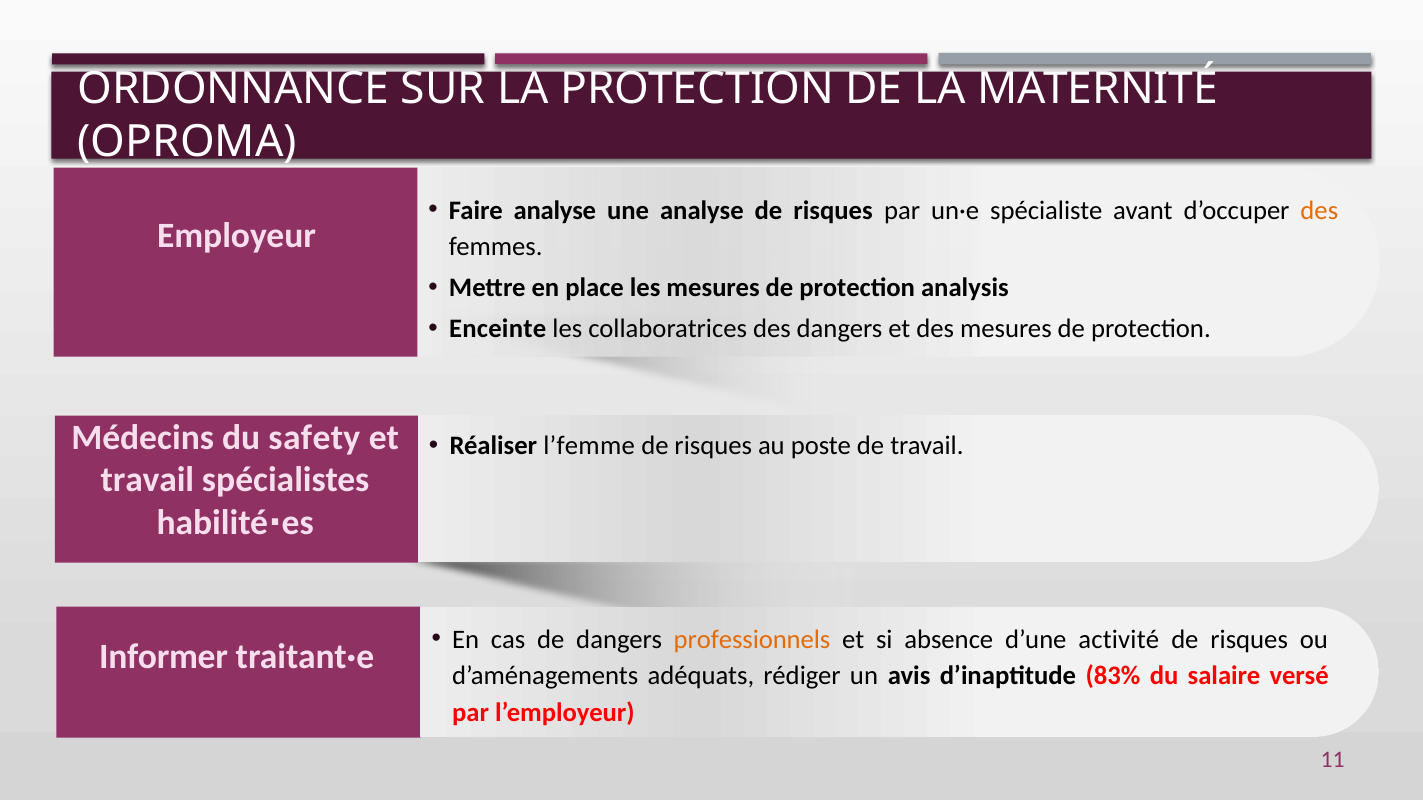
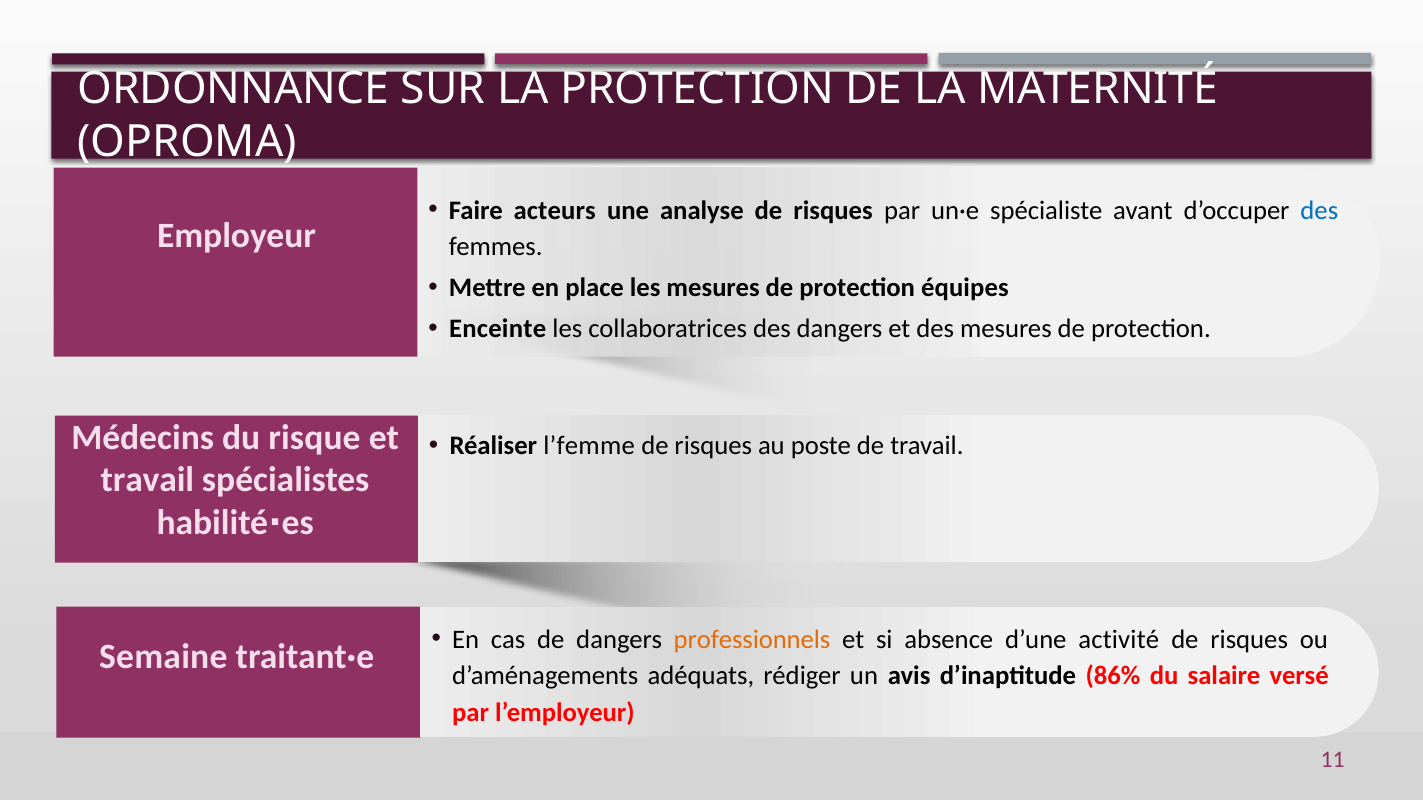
Faire analyse: analyse -> acteurs (555, 211)
des colour: orange -> blue (1319, 211)
analysis: analysis -> équipes (965, 288)
safety: safety -> risque (314, 438)
Informer: Informer -> Semaine (163, 657)
83%: 83% -> 86% (1113, 676)
